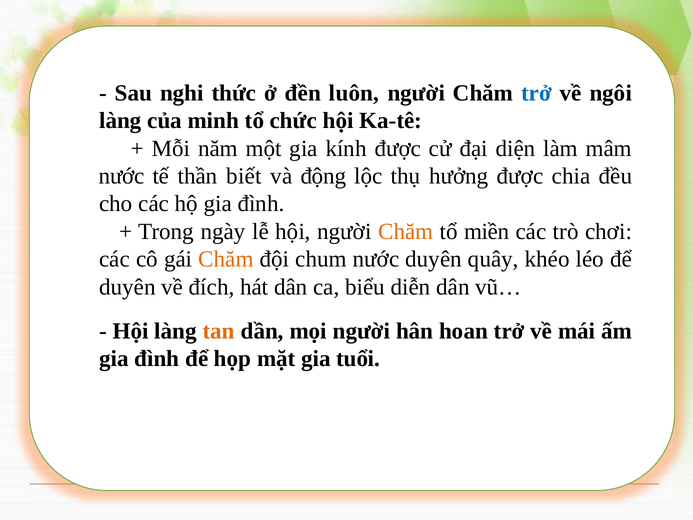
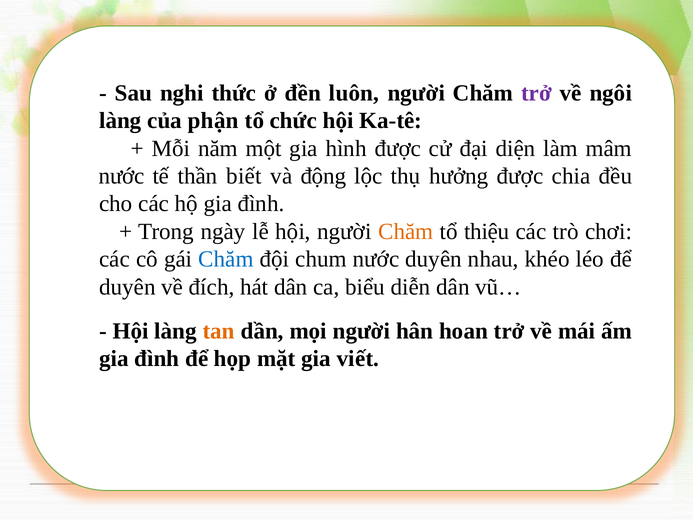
trở colour: blue -> purple (537, 93)
minh: minh -> phận (213, 121)
kính: kính -> hình (346, 148)
miền: miền -> thiệu (487, 231)
Chăm colour: orange -> blue (226, 259)
quây: quây -> nhau (493, 259)
tuổi: tuổi -> viết (358, 359)
